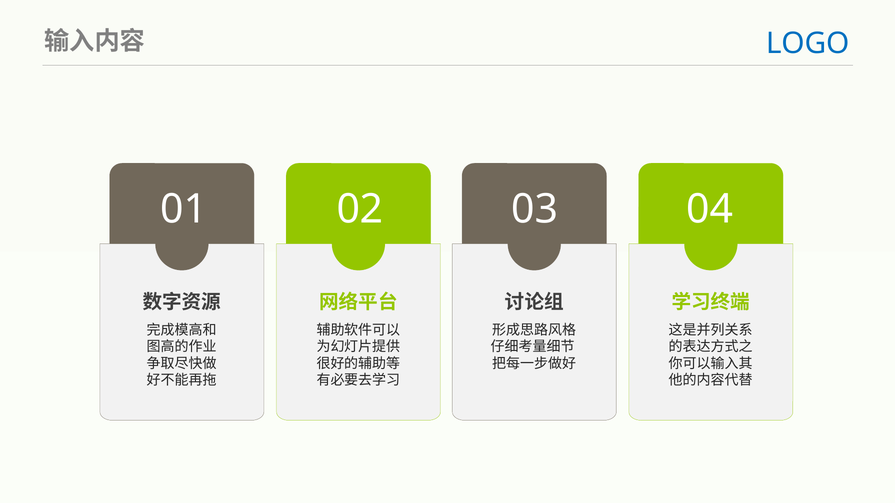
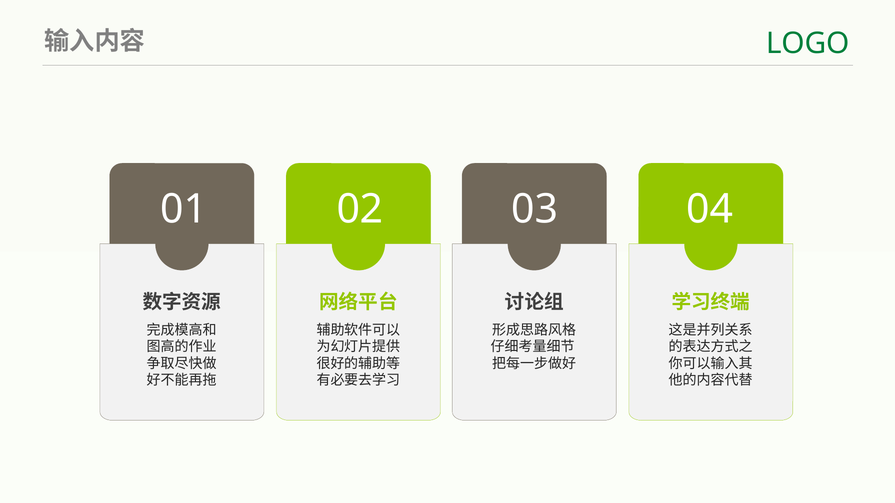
LOGO colour: blue -> green (808, 44)
